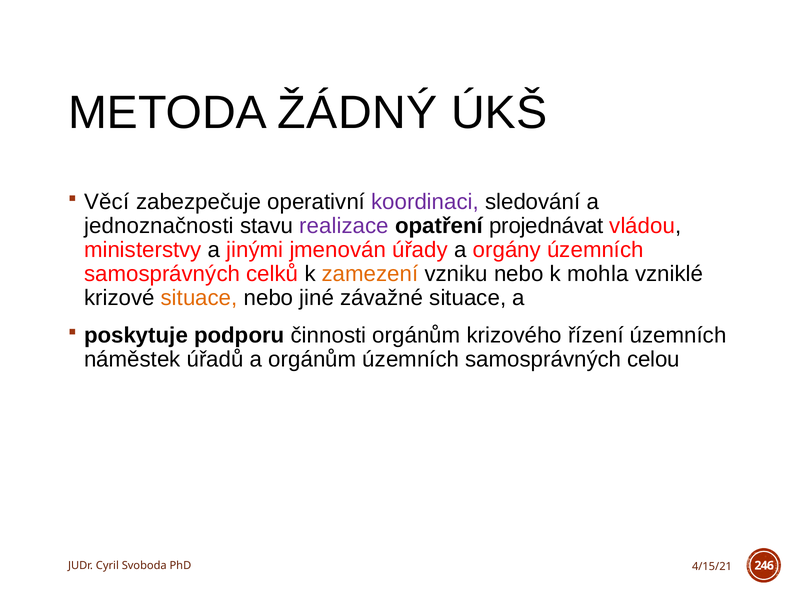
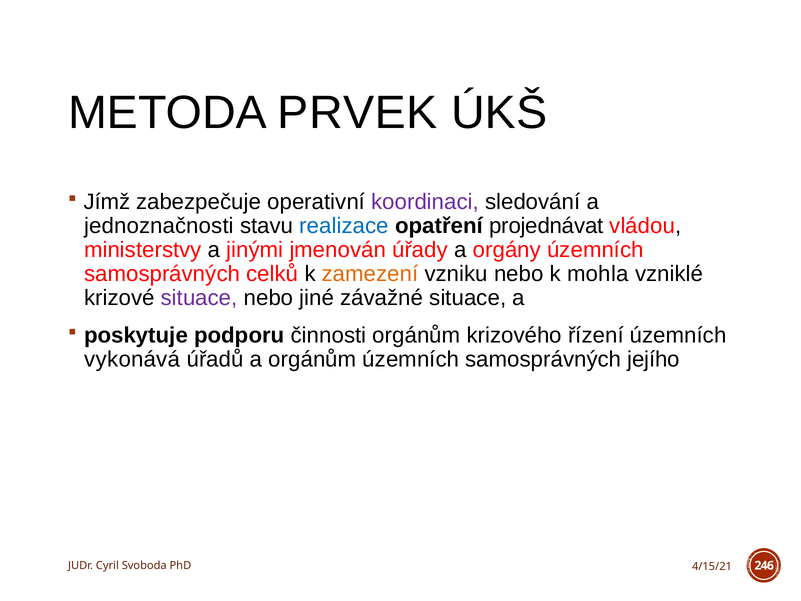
ŽÁDNÝ: ŽÁDNÝ -> PRVEK (358, 113)
Věcí: Věcí -> Jímž (107, 202)
realizace colour: purple -> blue (344, 226)
situace colour: orange -> purple (199, 298)
náměstek: náměstek -> vykonává (132, 359)
celou: celou -> jejího (654, 359)
